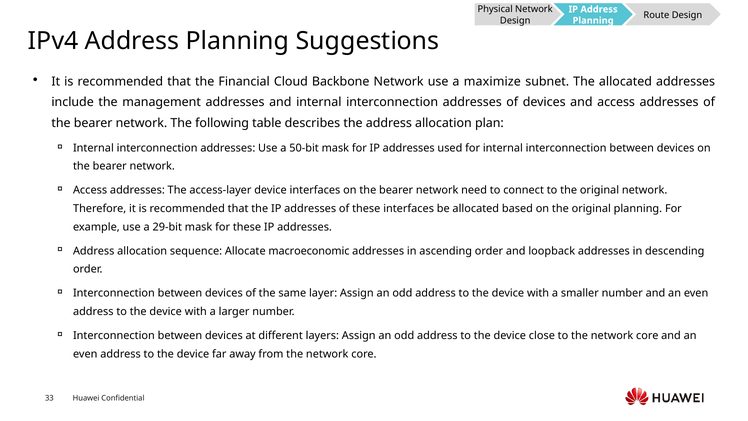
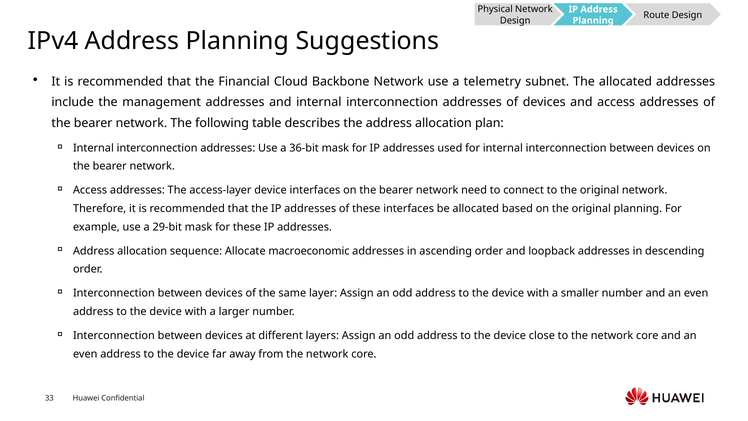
maximize: maximize -> telemetry (492, 81)
50-bit: 50-bit -> 36-bit (304, 148)
